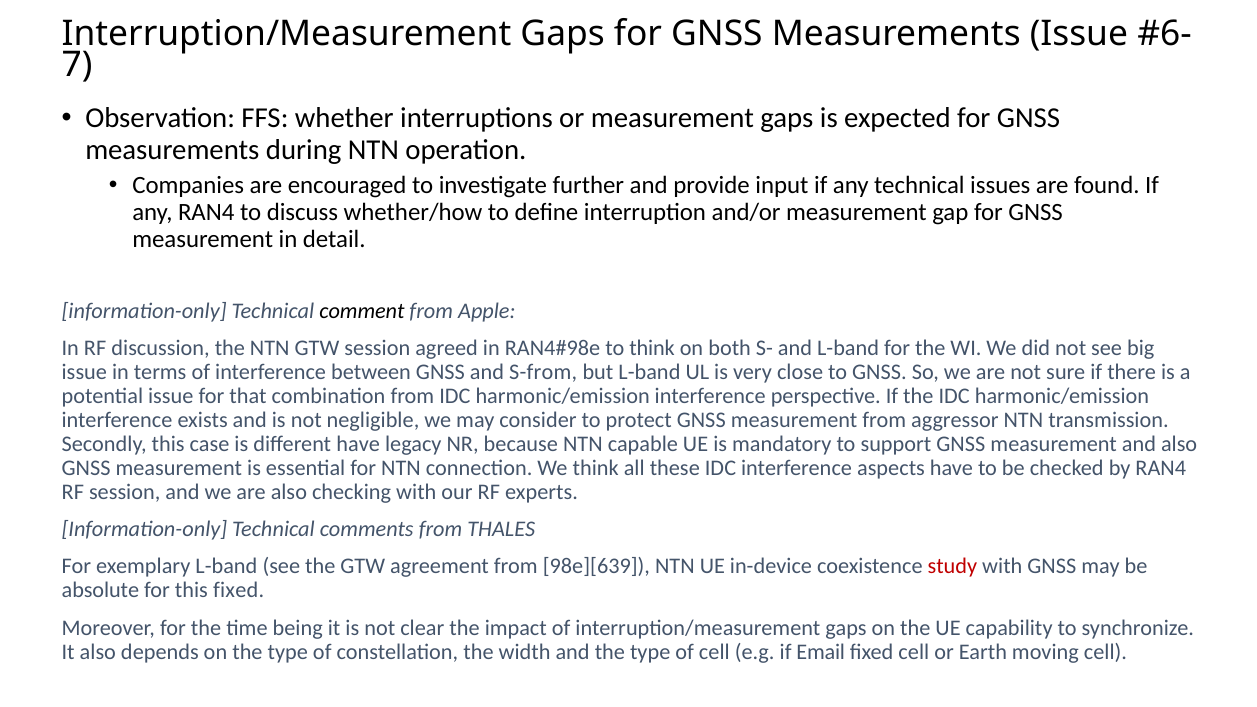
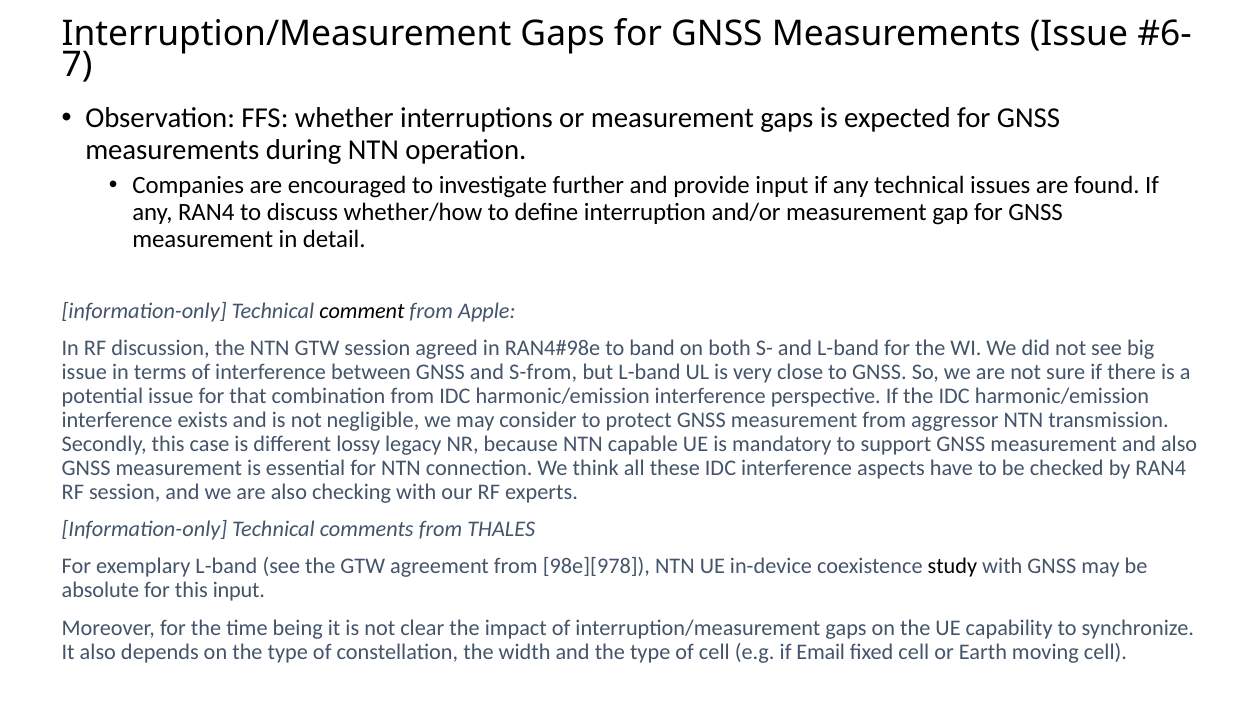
to think: think -> band (652, 348)
different have: have -> lossy (358, 444)
98e][639: 98e][639 -> 98e][978 (596, 567)
study colour: red -> black (952, 567)
this fixed: fixed -> input (239, 591)
